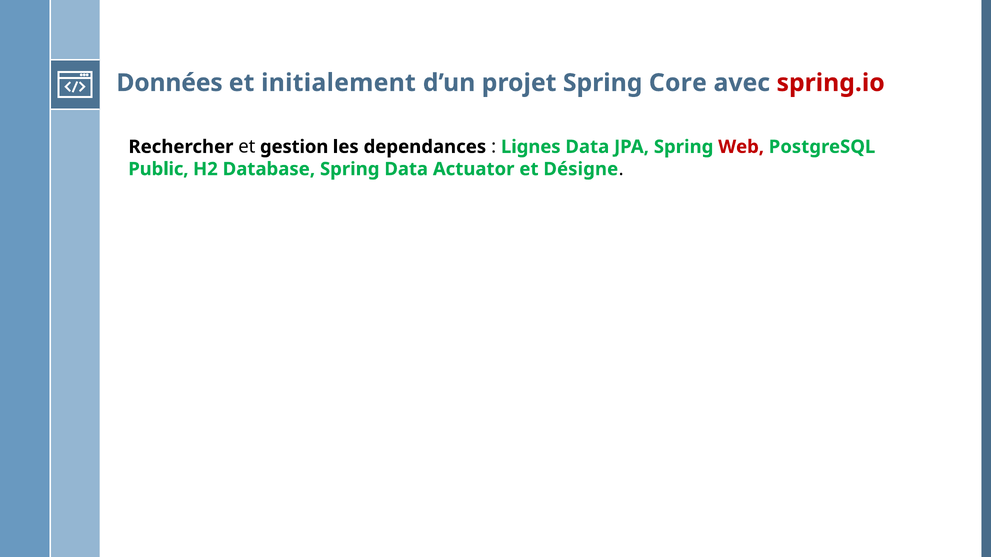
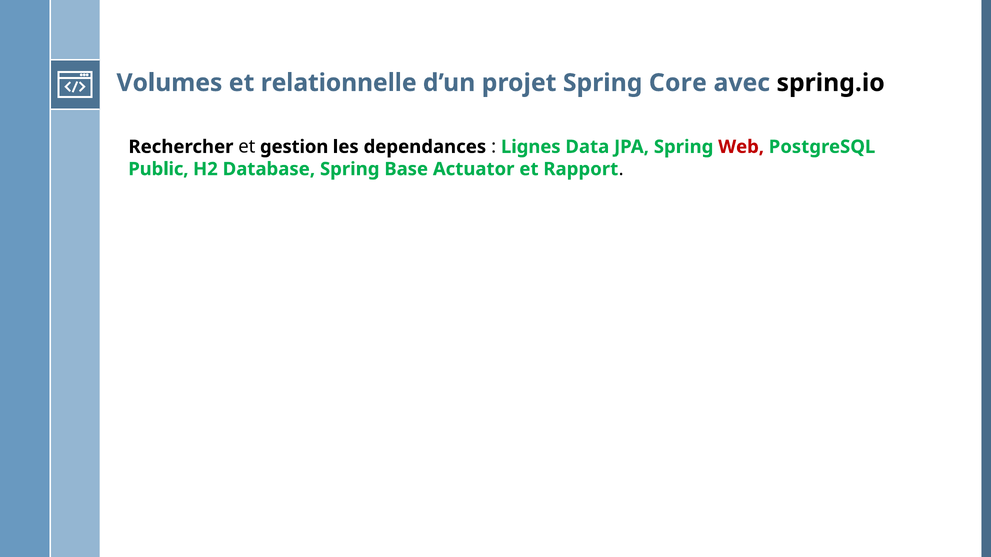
Données: Données -> Volumes (169, 83)
initialement: initialement -> relationnelle (339, 83)
spring.io colour: red -> black (831, 83)
Spring Data: Data -> Base (406, 169)
Désigne: Désigne -> Rapport (581, 169)
